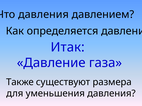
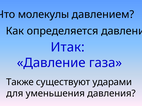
давления: давления -> молекулы (44, 14)
размера: размера -> ударами (112, 82)
